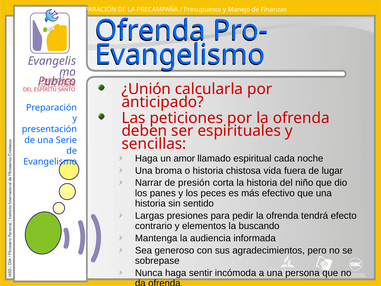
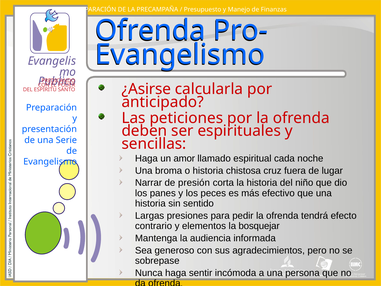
¿Unión: ¿Unión -> ¿Asirse (146, 89)
vida: vida -> cruz (273, 170)
buscando: buscando -> bosquejar (259, 226)
